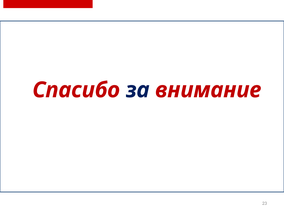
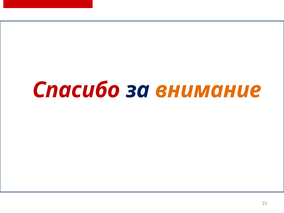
внимание colour: red -> orange (208, 90)
